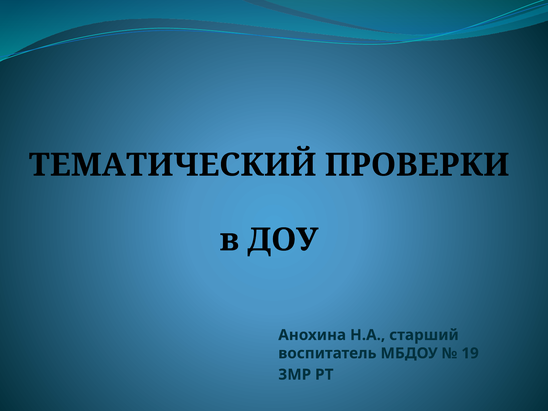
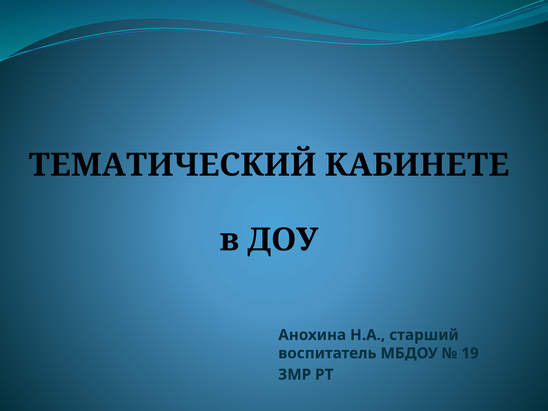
ПРОВЕРКИ: ПРОВЕРКИ -> КАБИНЕТЕ (417, 165)
